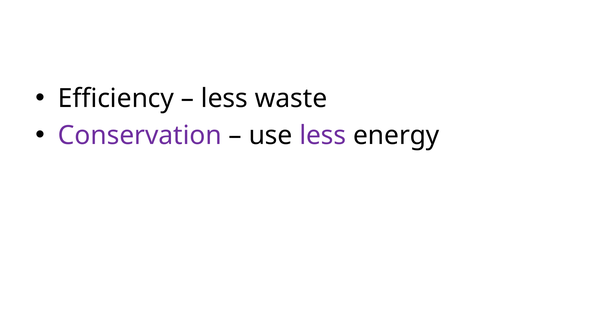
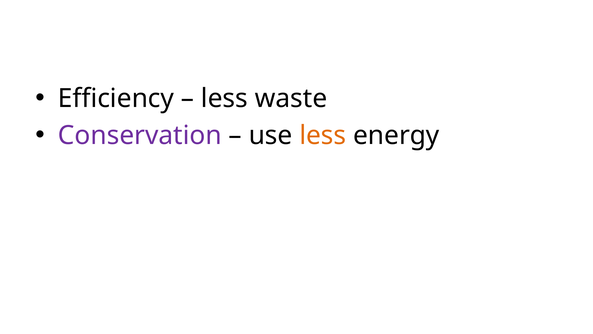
less colour: purple -> orange (323, 135)
